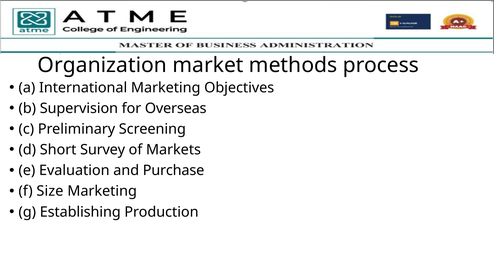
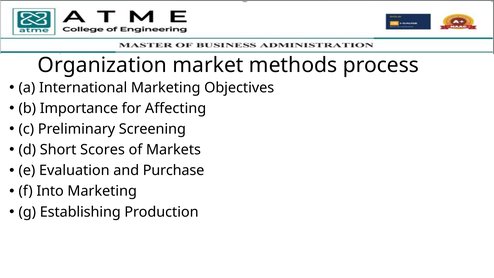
Supervision: Supervision -> Importance (79, 108)
Overseas: Overseas -> Affecting (176, 108)
Survey: Survey -> Scores (103, 150)
Size: Size -> Into (50, 191)
